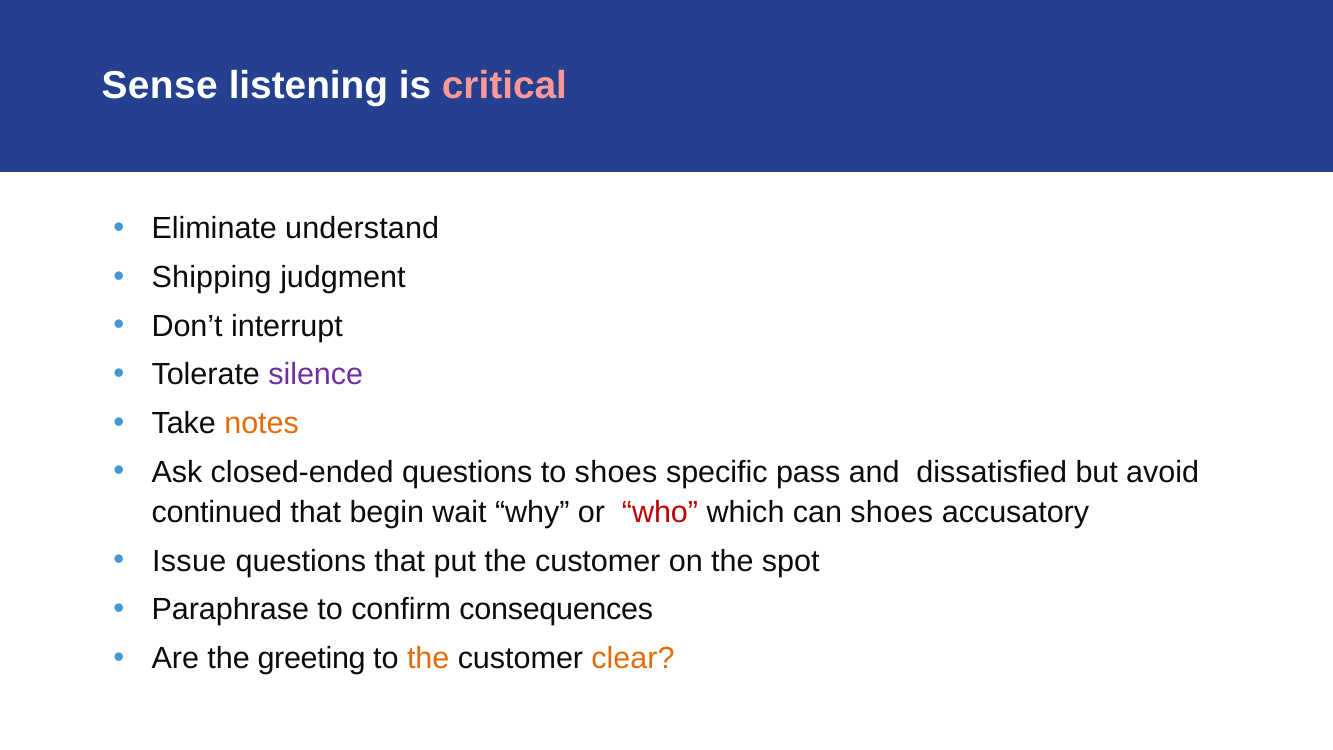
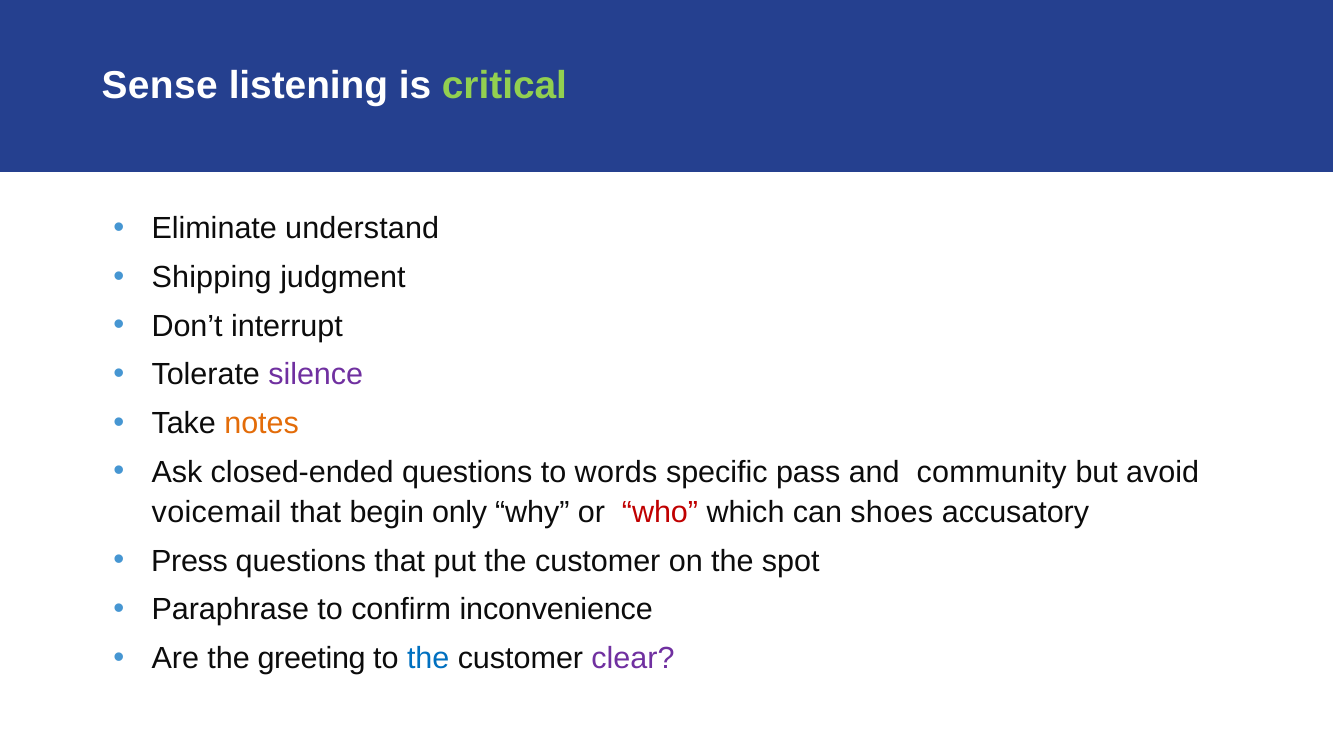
critical colour: pink -> light green (504, 86)
to shoes: shoes -> words (616, 472)
dissatisfied: dissatisfied -> community (992, 472)
continued: continued -> voicemail (217, 512)
wait: wait -> only (460, 512)
Issue: Issue -> Press (190, 561)
consequences: consequences -> inconvenience (556, 610)
the colour: orange -> blue (428, 658)
clear colour: orange -> purple (633, 658)
